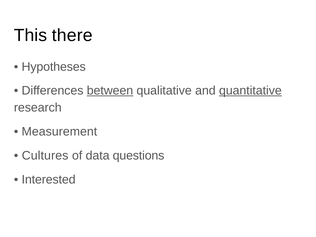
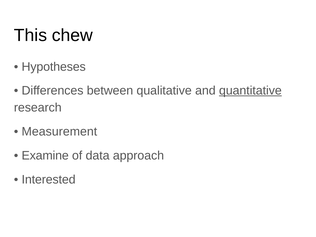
there: there -> chew (72, 35)
between underline: present -> none (110, 91)
Cultures: Cultures -> Examine (45, 156)
questions: questions -> approach (138, 156)
